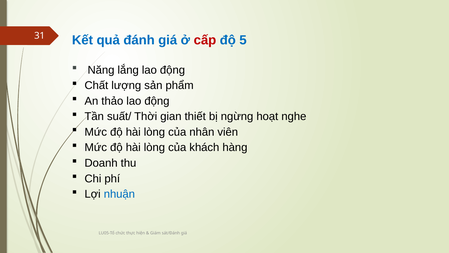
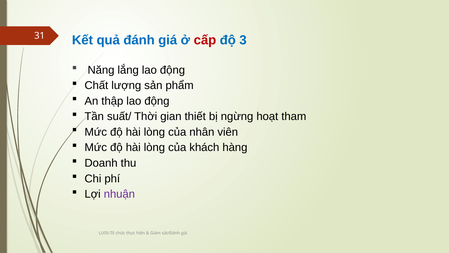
5: 5 -> 3 (243, 40)
thảo: thảo -> thập (112, 101)
nghe: nghe -> tham (294, 116)
nhuận colour: blue -> purple (119, 194)
